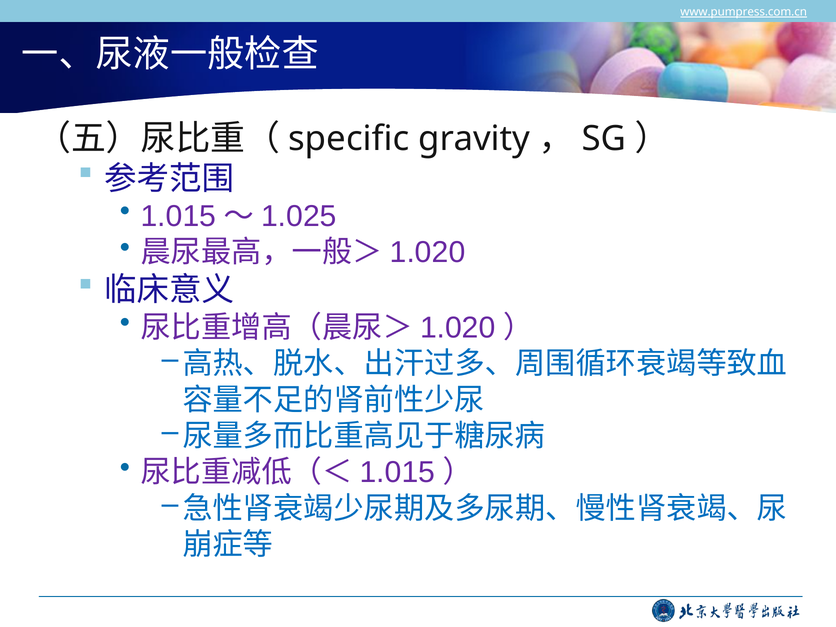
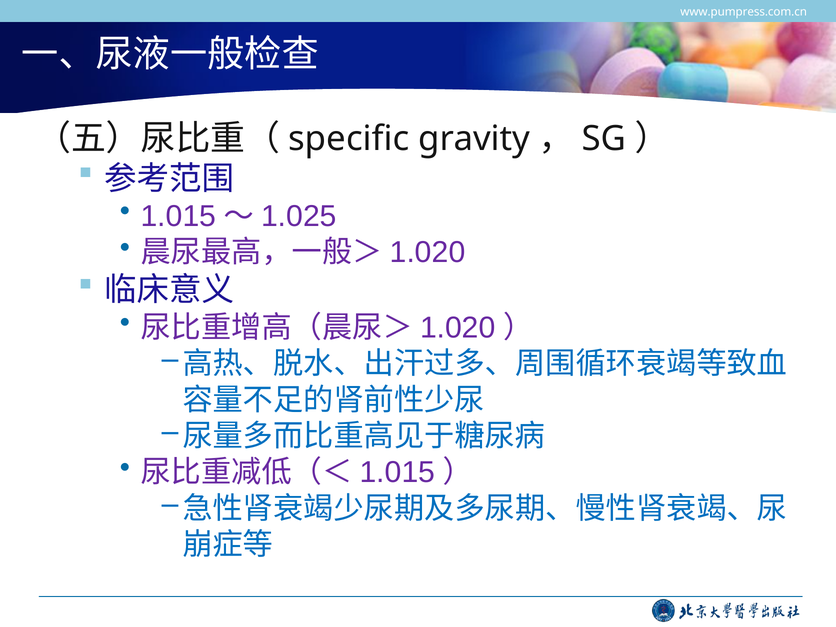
www.pumpress.com.cn underline: present -> none (744, 12)
